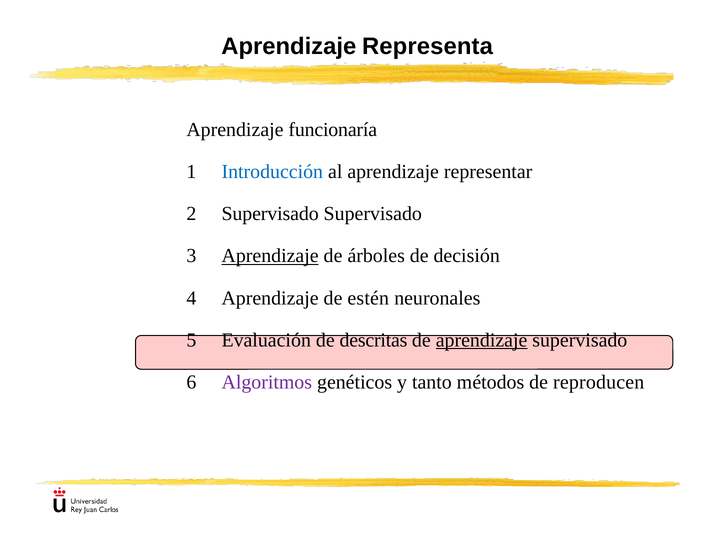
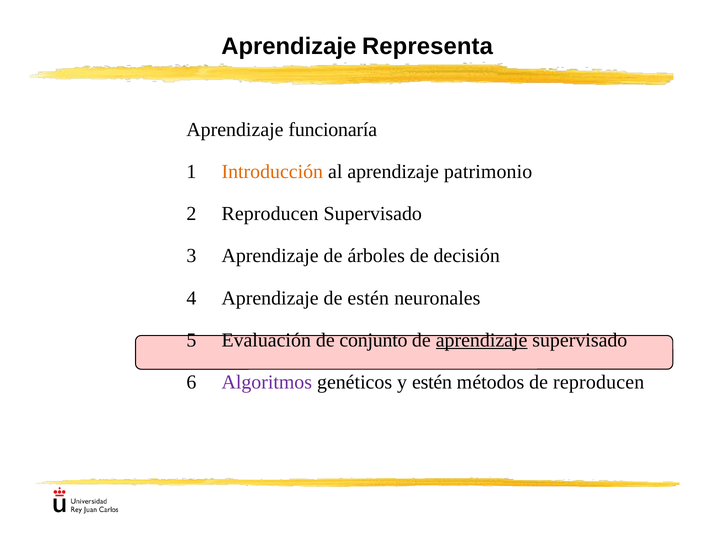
Introducción colour: blue -> orange (272, 172)
representar: representar -> patrimonio (488, 172)
2 Supervisado: Supervisado -> Reproducen (270, 214)
Aprendizaje underline: present -> none (270, 256)
descritas: descritas -> conjunto (373, 340)
y tanto: tanto -> estén (432, 382)
